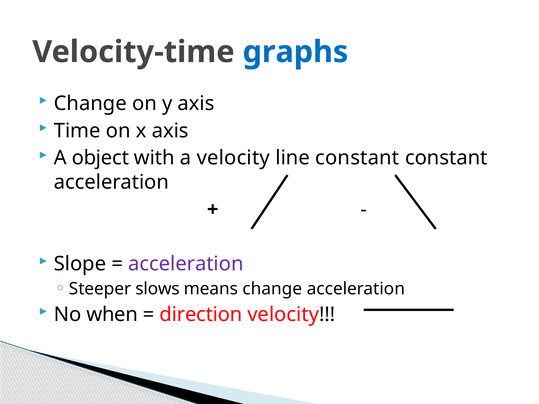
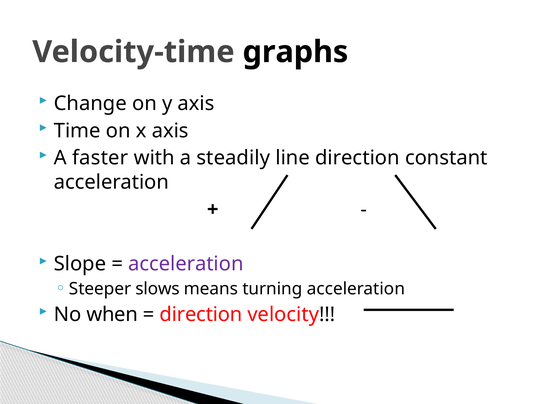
graphs colour: blue -> black (295, 52)
object: object -> faster (100, 158)
a velocity: velocity -> steadily (233, 158)
line constant: constant -> direction (357, 158)
means change: change -> turning (272, 289)
